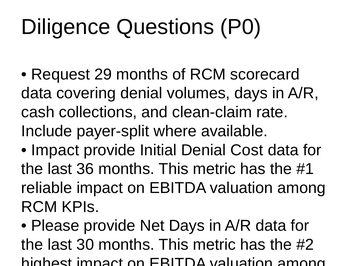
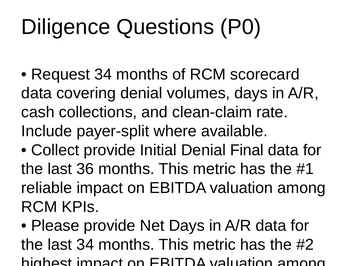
Request 29: 29 -> 34 (103, 74)
Impact: Impact -> Collect (55, 150)
Denial Cost: Cost -> Final (247, 150)
last 30: 30 -> 34 (85, 245)
